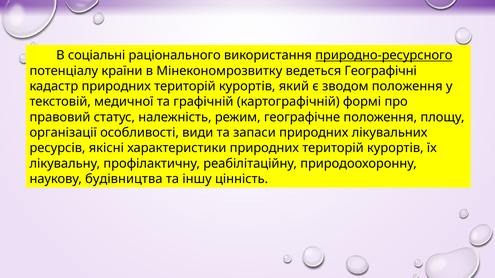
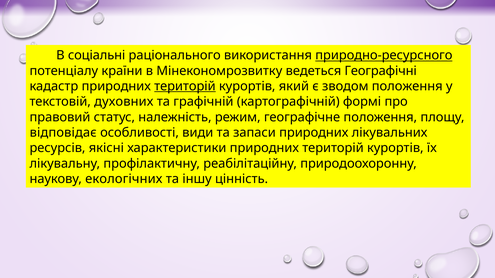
територій underline: none -> present (185, 86)
медичної: медичної -> духовних (124, 102)
організації: організації -> відповідає (63, 133)
будівництва: будівництва -> екологічних (124, 179)
